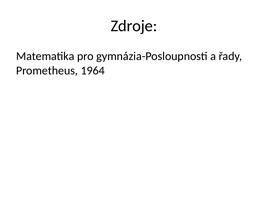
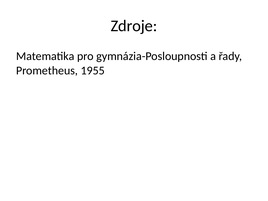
1964: 1964 -> 1955 (93, 71)
